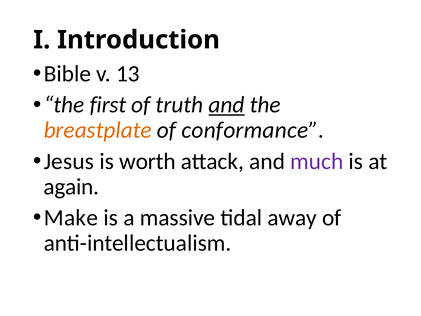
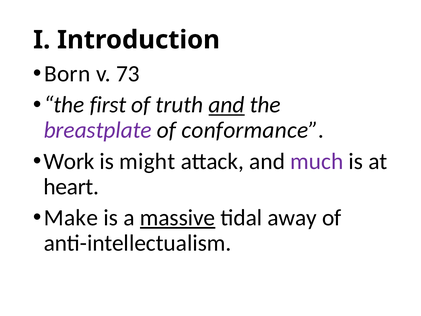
Bible: Bible -> Born (67, 74)
13: 13 -> 73 (128, 74)
breastplate colour: orange -> purple (98, 130)
Jesus: Jesus -> Work (69, 161)
worth: worth -> might (147, 161)
again: again -> heart (71, 186)
massive underline: none -> present (178, 218)
